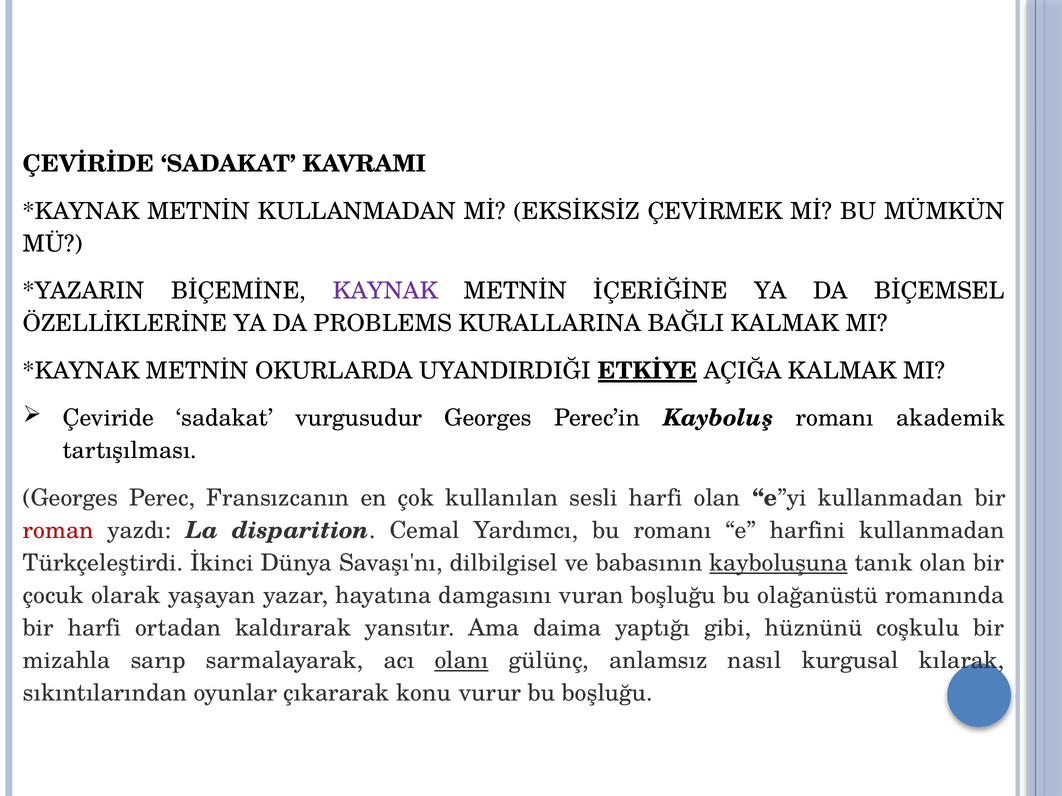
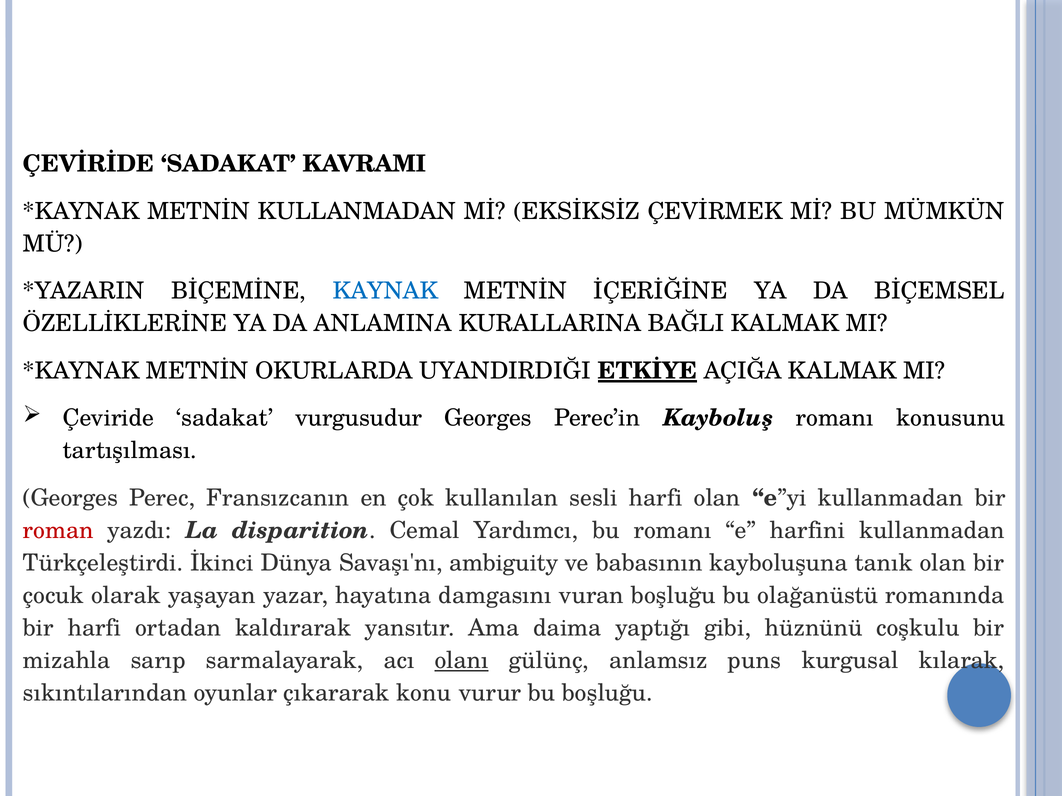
KAYNAK colour: purple -> blue (385, 291)
PROBLEMS: PROBLEMS -> ANLAMINA (383, 324)
akademik: akademik -> konusunu (951, 418)
dilbilgisel: dilbilgisel -> ambiguity (504, 563)
kayboluşuna underline: present -> none (779, 563)
nasıl: nasıl -> puns (754, 661)
